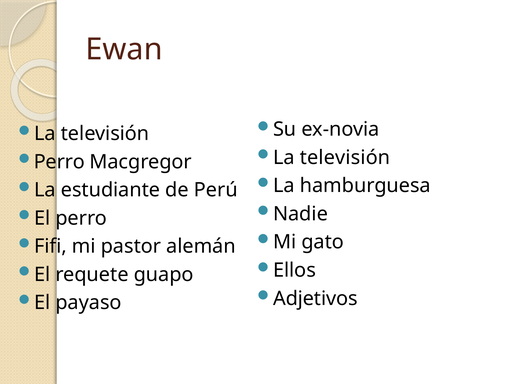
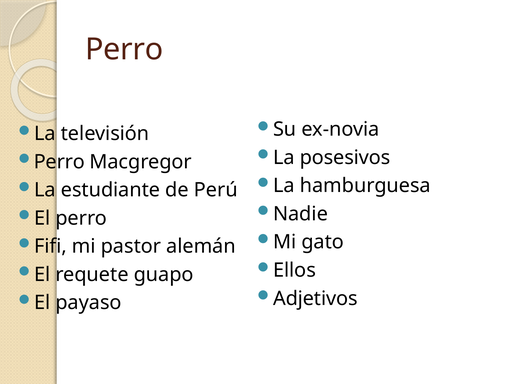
Ewan: Ewan -> Perro (124, 49)
televisión: televisión -> posesivos (345, 158)
